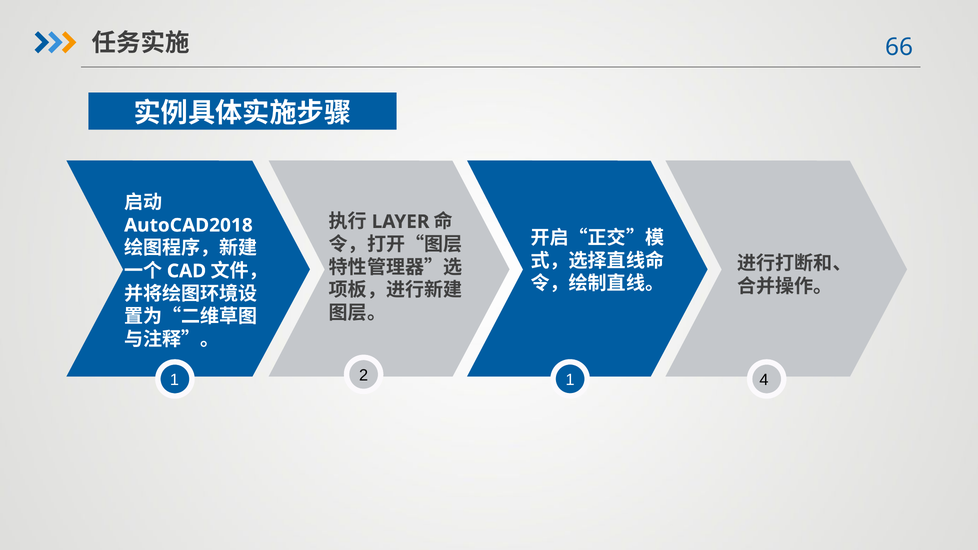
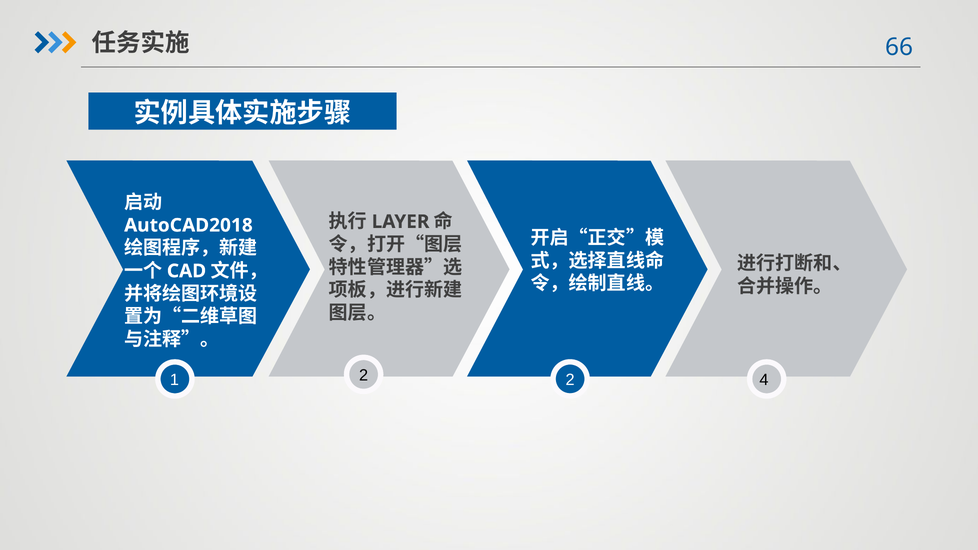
2 1: 1 -> 2 (570, 380)
